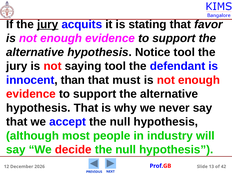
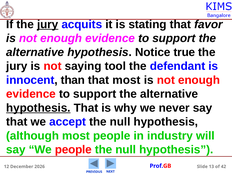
Notice tool: tool -> true (184, 52)
that must: must -> most (126, 80)
hypothesis underline: none -> present (38, 108)
We decide: decide -> people (73, 150)
